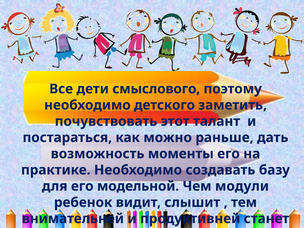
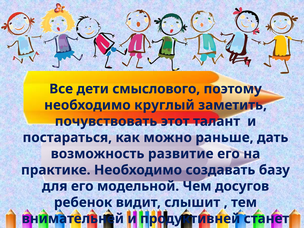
детского: детского -> круглый (164, 105)
моменты: моменты -> развитие (181, 154)
модули: модули -> досугов (242, 186)
